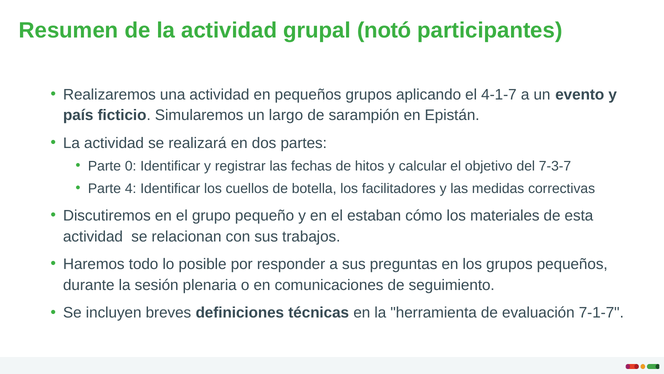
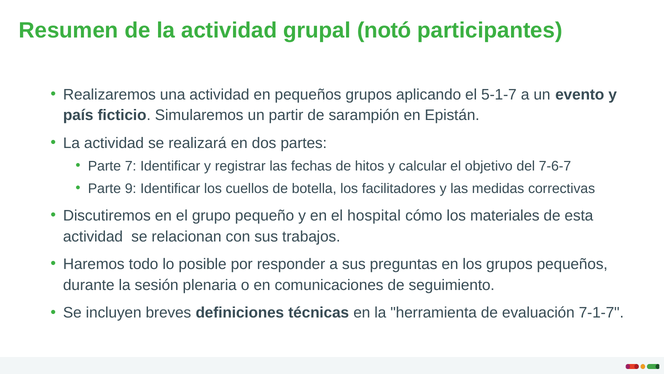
4-1-7: 4-1-7 -> 5-1-7 (499, 94)
largo: largo -> partir (286, 115)
0: 0 -> 7 (131, 166)
7-3-7: 7-3-7 -> 7-6-7 (555, 166)
4: 4 -> 9 (131, 188)
estaban: estaban -> hospital (374, 215)
